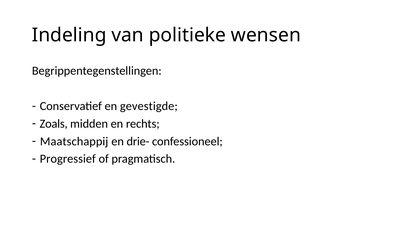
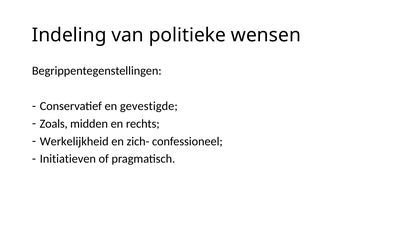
Maatschappij: Maatschappij -> Werkelijkheid (74, 141)
drie-: drie- -> zich- (138, 141)
Progressief: Progressief -> Initiatieven (68, 159)
